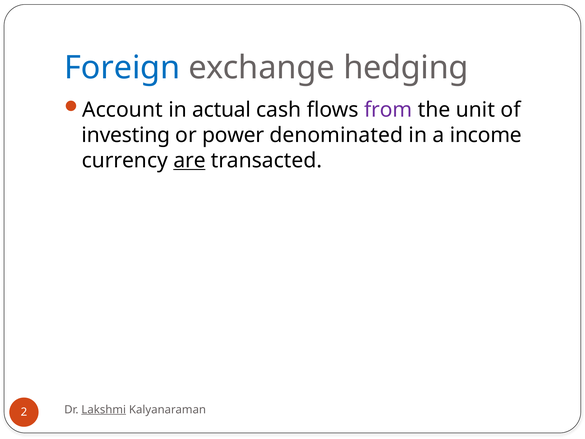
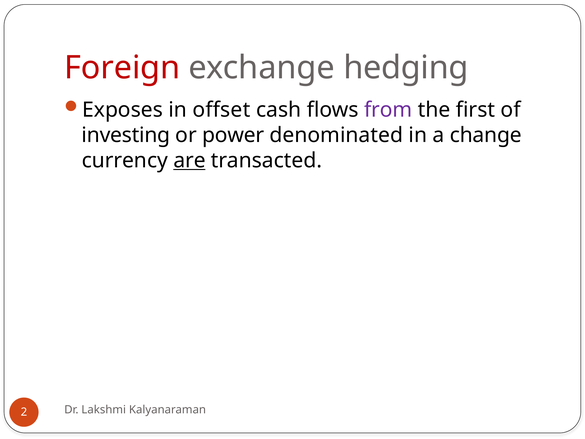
Foreign colour: blue -> red (122, 68)
Account: Account -> Exposes (123, 110)
actual: actual -> offset (221, 110)
unit: unit -> first (475, 110)
income: income -> change (486, 135)
Lakshmi underline: present -> none (104, 409)
